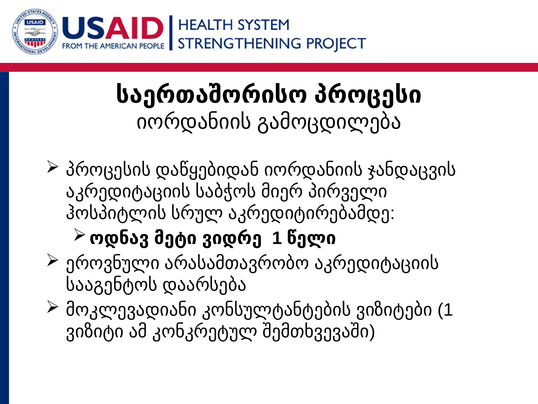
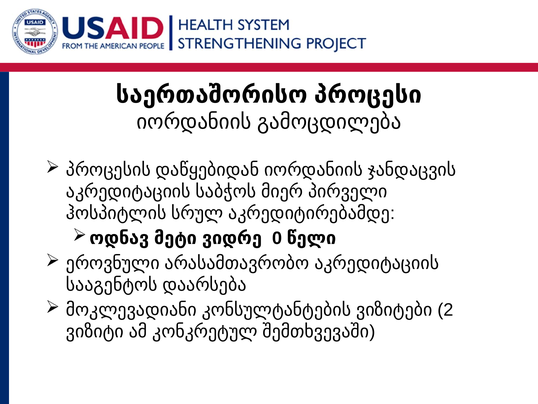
1: 1 -> 0 (277, 238)
1: 1 -> 2 (446, 310)
